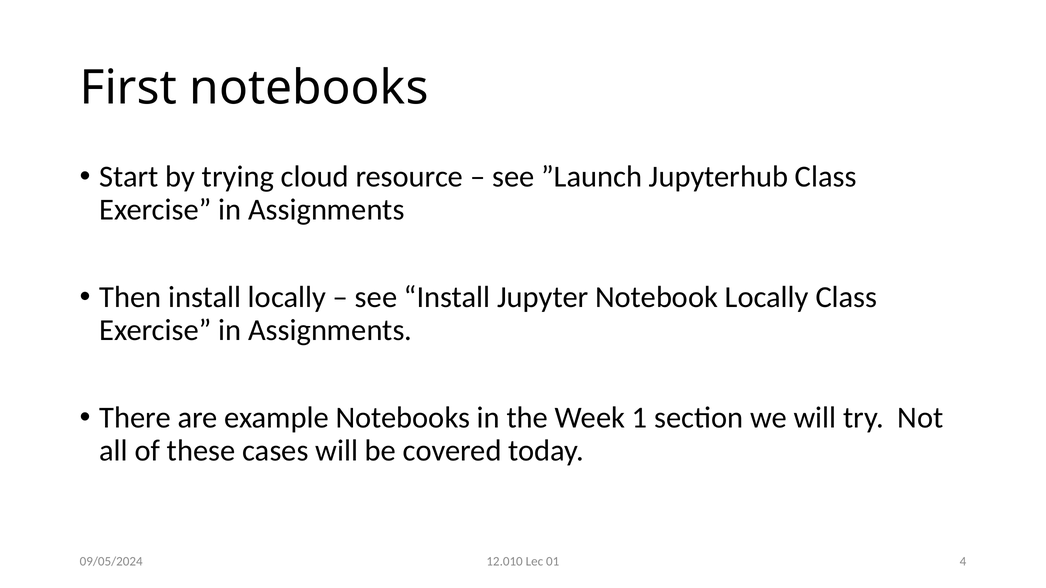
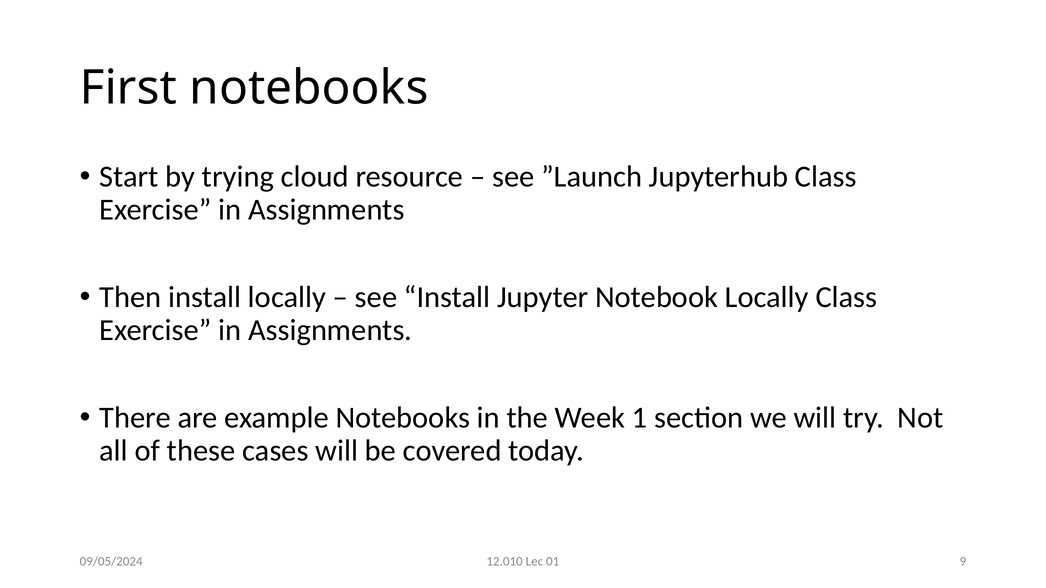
4: 4 -> 9 (963, 562)
